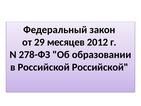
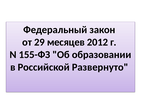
278-ФЗ: 278-ФЗ -> 155-ФЗ (35, 55)
Российской Российской: Российской -> Развернуто (100, 67)
